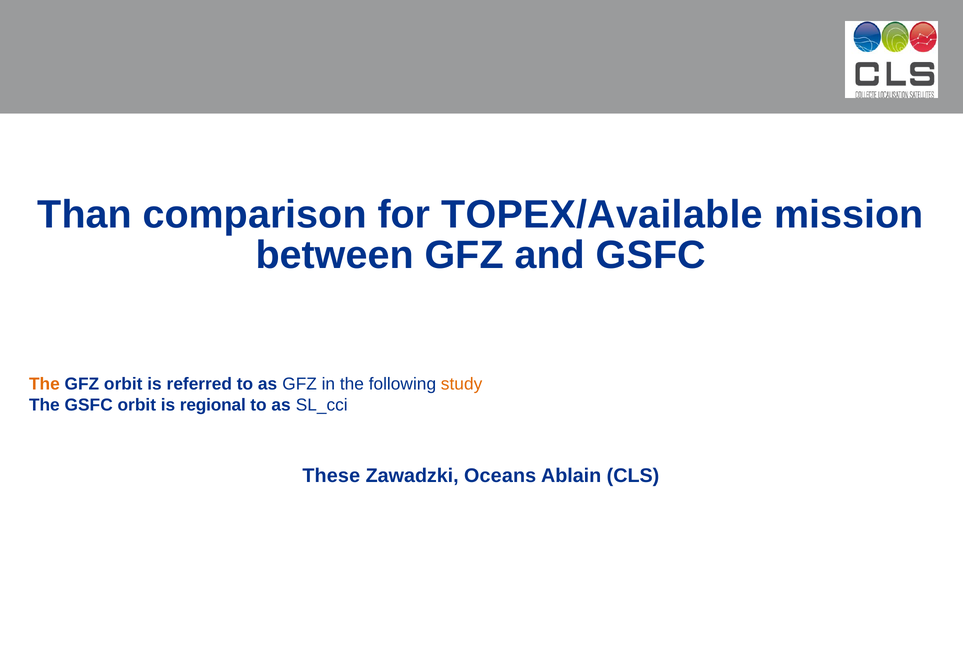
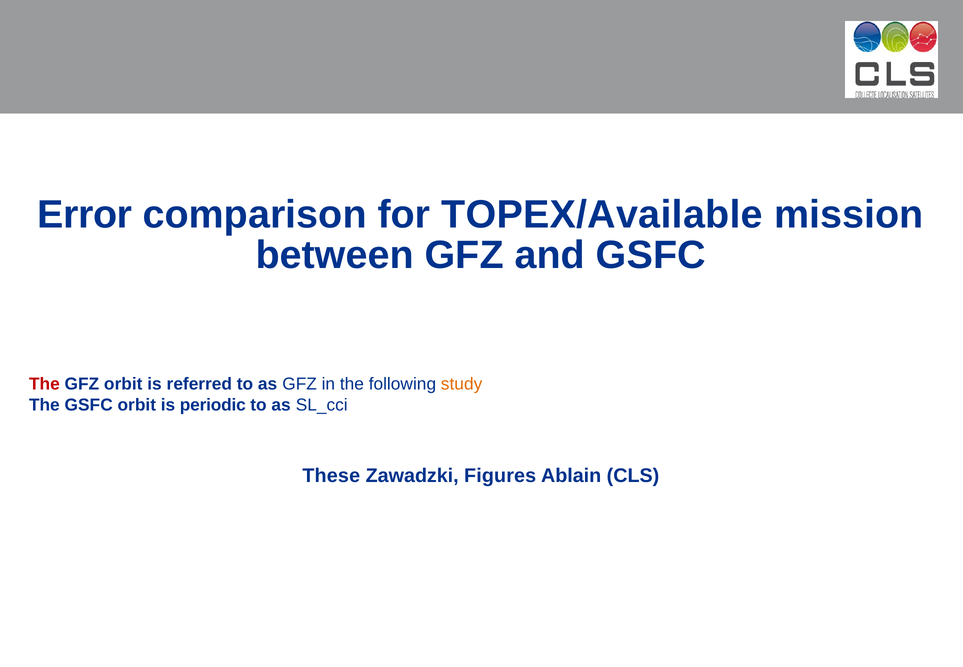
Than: Than -> Error (85, 215)
The colour: orange -> red (44, 384)
regional: regional -> periodic (213, 405)
Oceans: Oceans -> Figures (500, 476)
